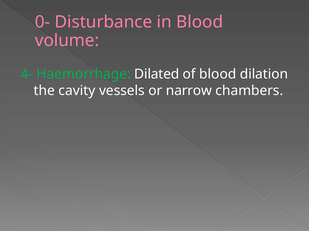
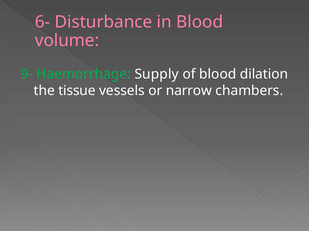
0-: 0- -> 6- (43, 22)
4-: 4- -> 9- (27, 74)
Dilated: Dilated -> Supply (157, 74)
cavity: cavity -> tissue (77, 91)
